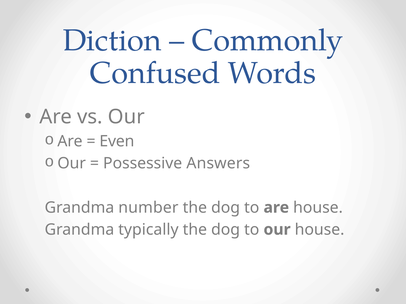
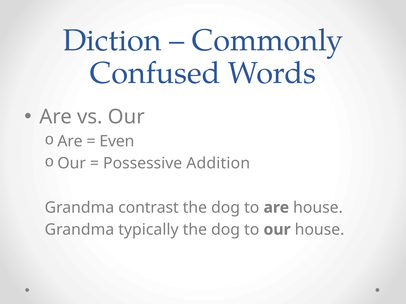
Answers: Answers -> Addition (218, 164)
number: number -> contrast (148, 208)
